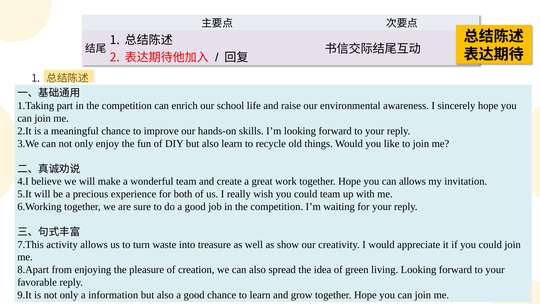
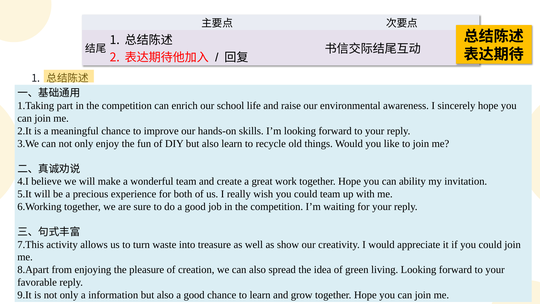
can allows: allows -> ability (412, 181)
